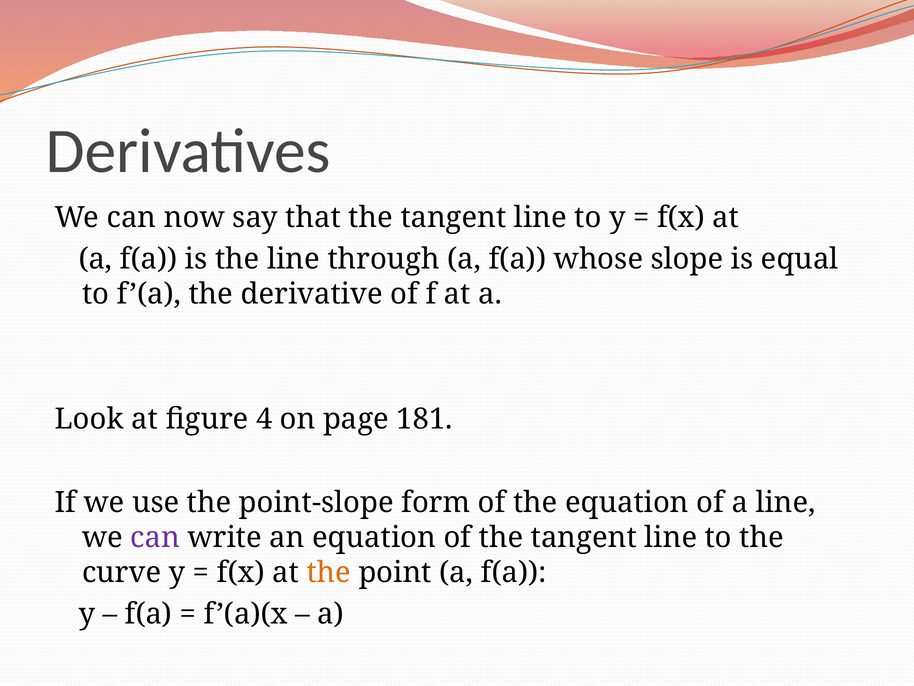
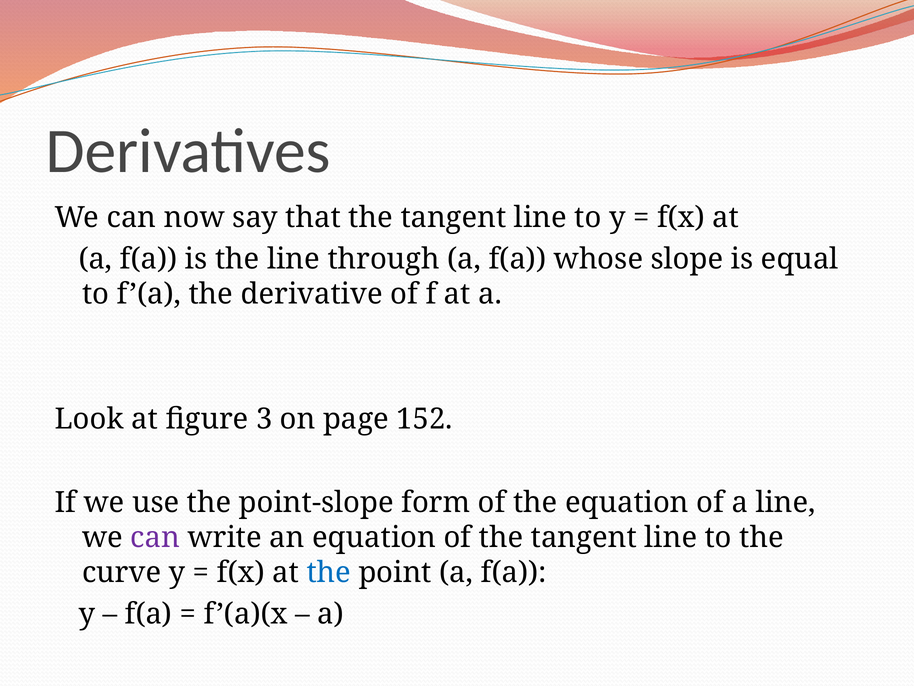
4: 4 -> 3 (264, 419)
181: 181 -> 152 (425, 419)
the colour: orange -> blue (329, 572)
